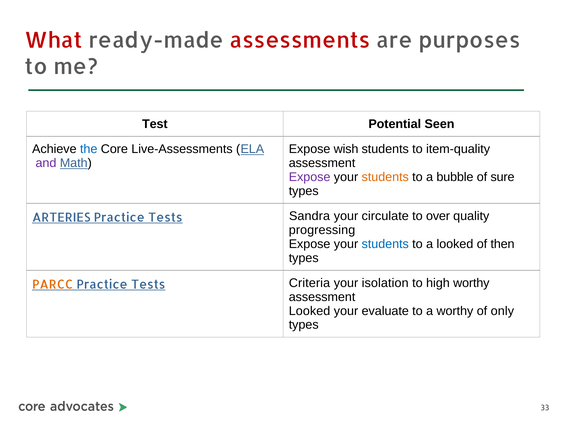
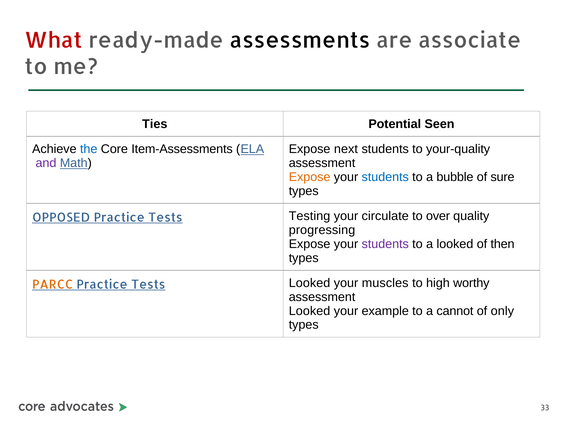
assessments colour: red -> black (300, 41)
purposes: purposes -> associate (470, 41)
Test: Test -> Ties (155, 124)
Live-Assessments: Live-Assessments -> Item-Assessments (182, 149)
wish: wish -> next (346, 149)
item-quality: item-quality -> your-quality (458, 149)
Expose colour: purple -> orange (310, 177)
students colour: orange -> blue (385, 177)
ARTERIES: ARTERIES -> OPPOSED (61, 218)
Sandra: Sandra -> Testing (310, 216)
students colour: blue -> purple (385, 244)
Tests Criteria: Criteria -> Looked (310, 283)
isolation: isolation -> muscles (385, 283)
evaluate: evaluate -> example (385, 311)
a worthy: worthy -> cannot (455, 311)
